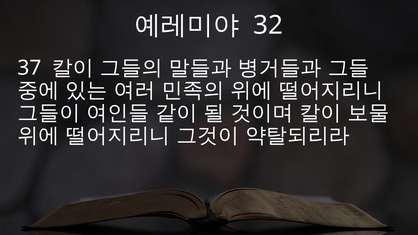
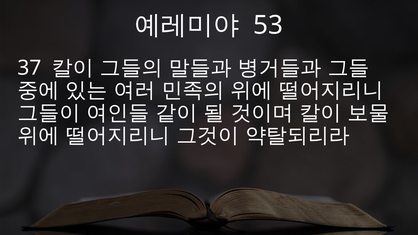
32: 32 -> 53 (268, 25)
